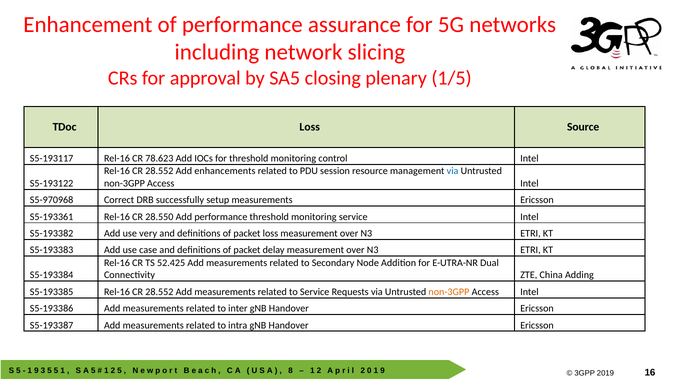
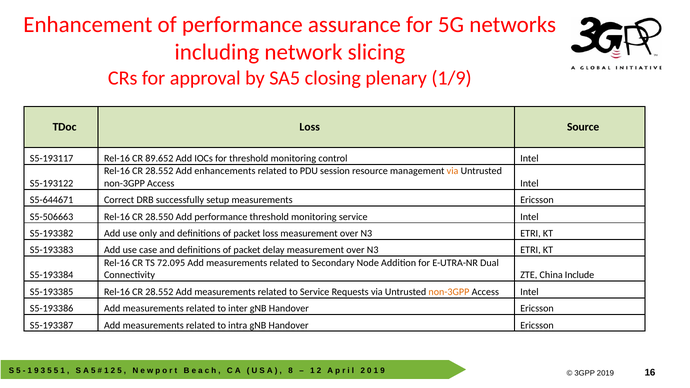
1/5: 1/5 -> 1/9 (452, 78)
78.623: 78.623 -> 89.652 (159, 158)
via colour: blue -> orange (453, 171)
S5-970968: S5-970968 -> S5-644671 (52, 200)
S5-193361: S5-193361 -> S5-506663 (52, 217)
very: very -> only (148, 234)
52.425: 52.425 -> 72.095 (171, 263)
Adding: Adding -> Include (580, 275)
